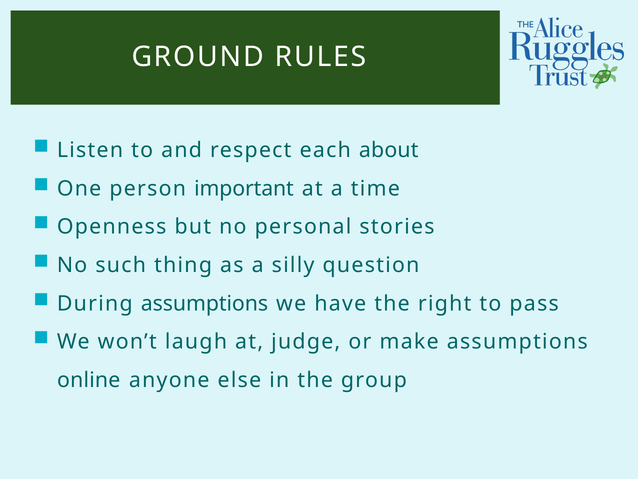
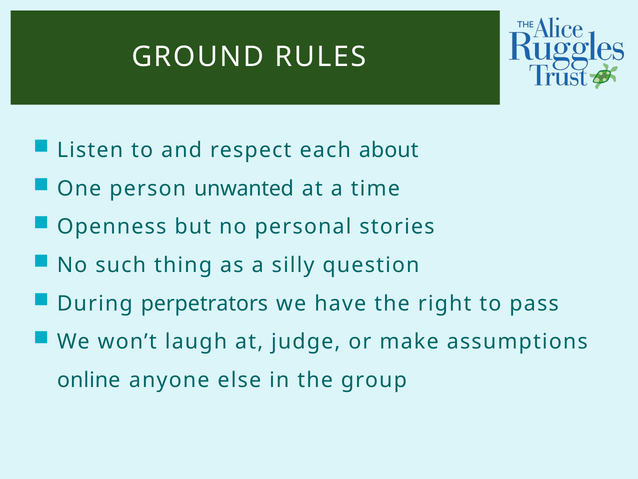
important: important -> unwanted (244, 188)
During assumptions: assumptions -> perpetrators (204, 303)
